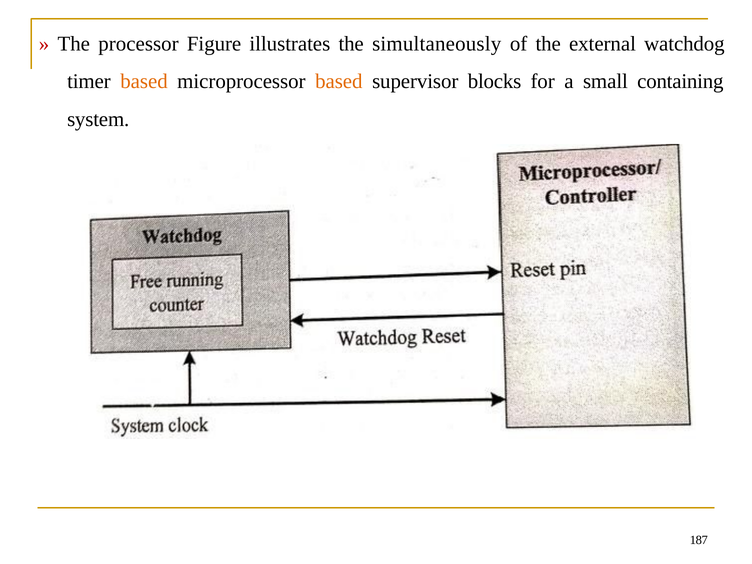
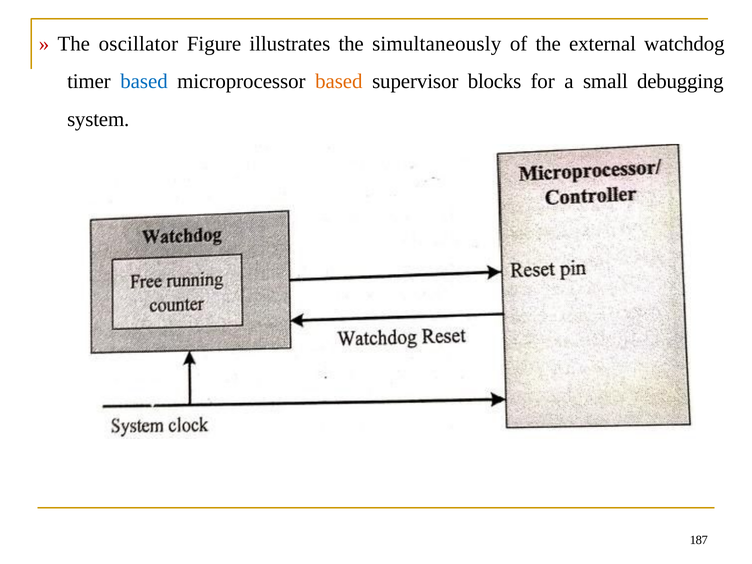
processor: processor -> oscillator (138, 44)
based colour: orange -> blue (144, 82)
containing: containing -> debugging (680, 82)
